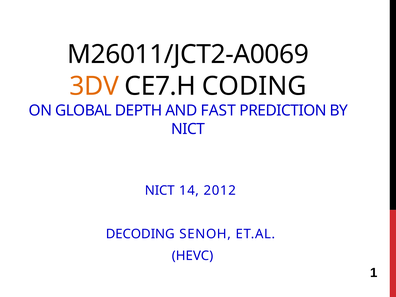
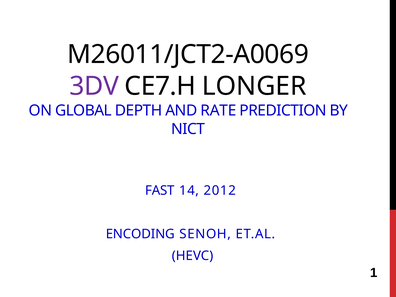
3DV colour: orange -> purple (94, 86)
CODING: CODING -> LONGER (254, 86)
FAST: FAST -> RATE (218, 110)
NICT: NICT -> FAST (160, 191)
DECODING: DECODING -> ENCODING (140, 234)
